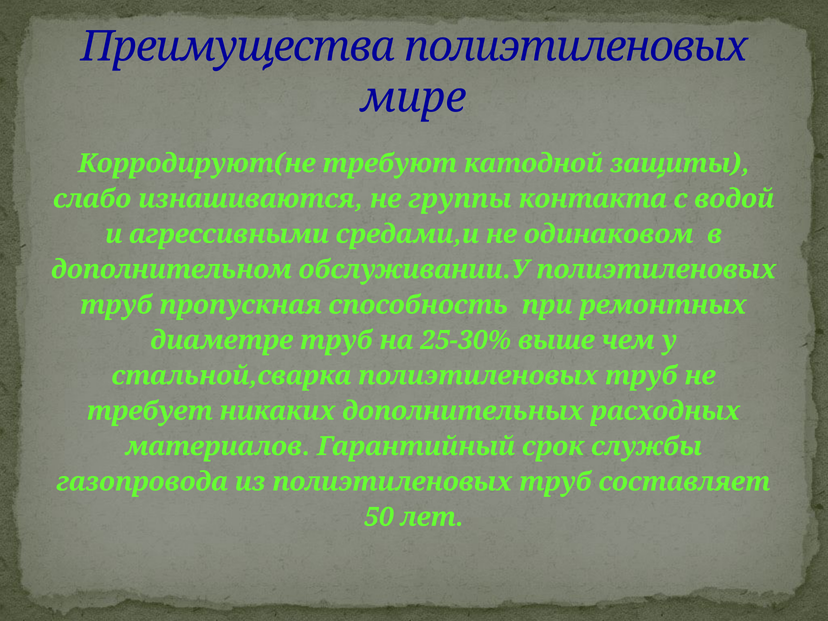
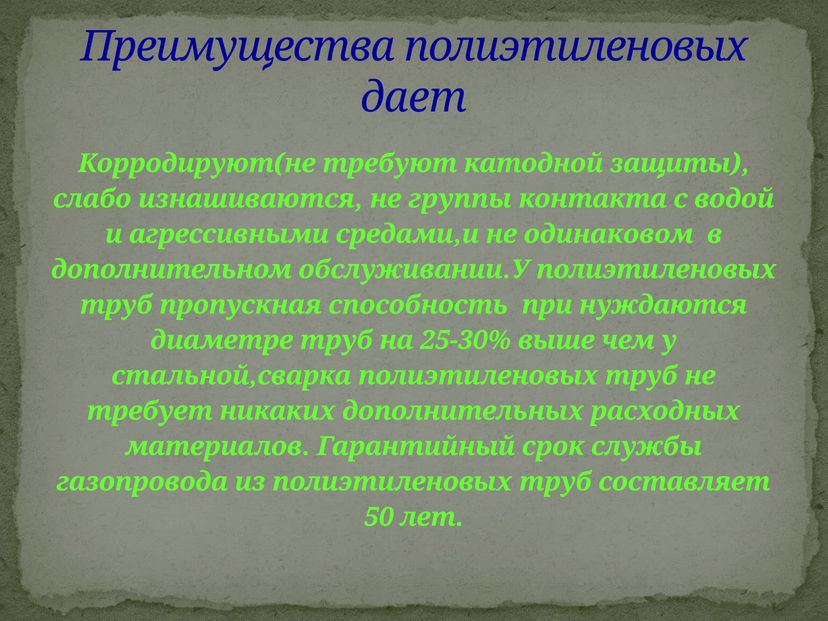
мире: мире -> дает (414, 98)
ремонтных: ремонтных -> нуждаются (663, 305)
